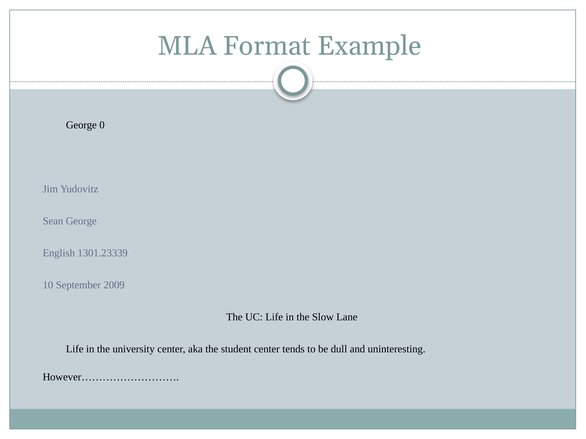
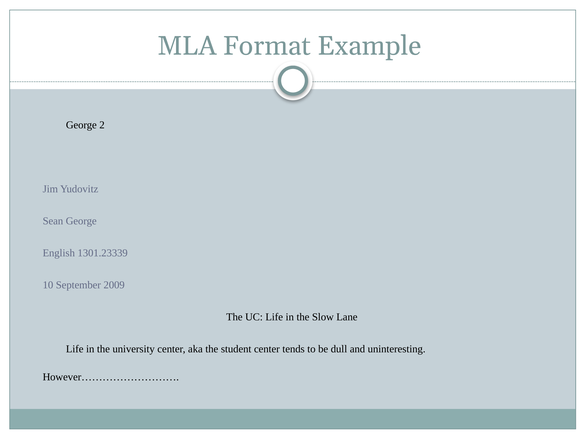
0: 0 -> 2 (102, 125)
